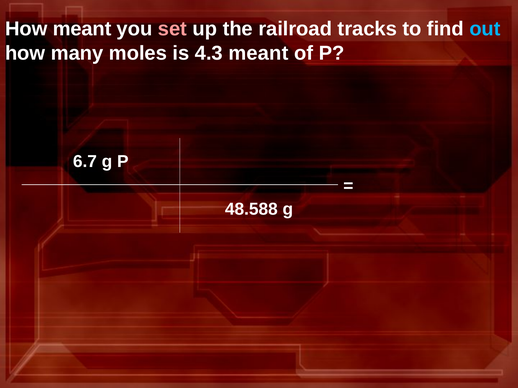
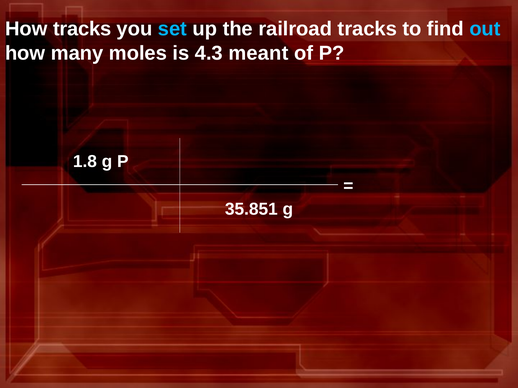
How meant: meant -> tracks (82, 29)
set colour: pink -> light blue (173, 29)
6.7: 6.7 -> 1.8 (85, 162)
48.588: 48.588 -> 35.851 (251, 209)
